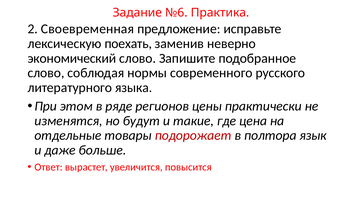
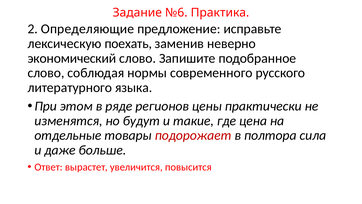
Своевременная: Своевременная -> Определяющие (87, 29)
язык: язык -> сила (313, 135)
